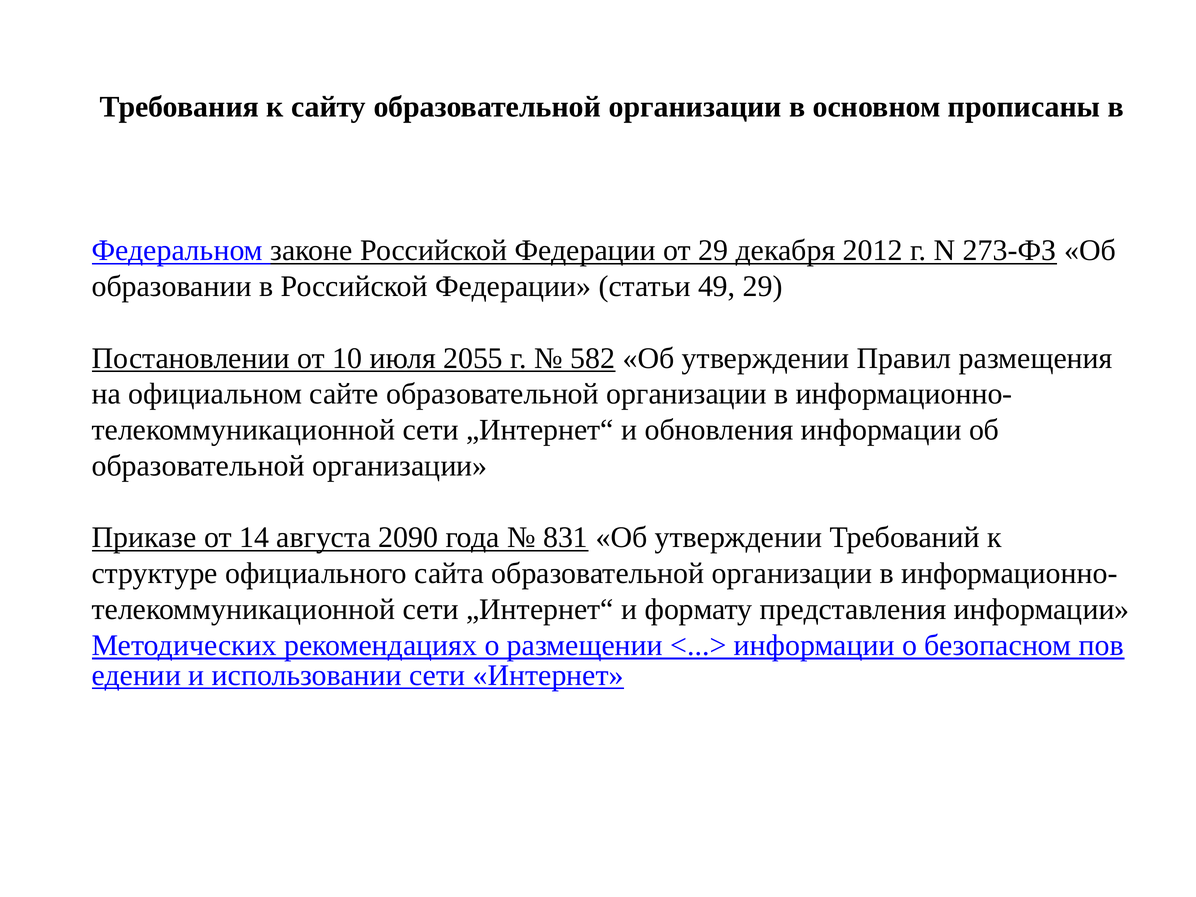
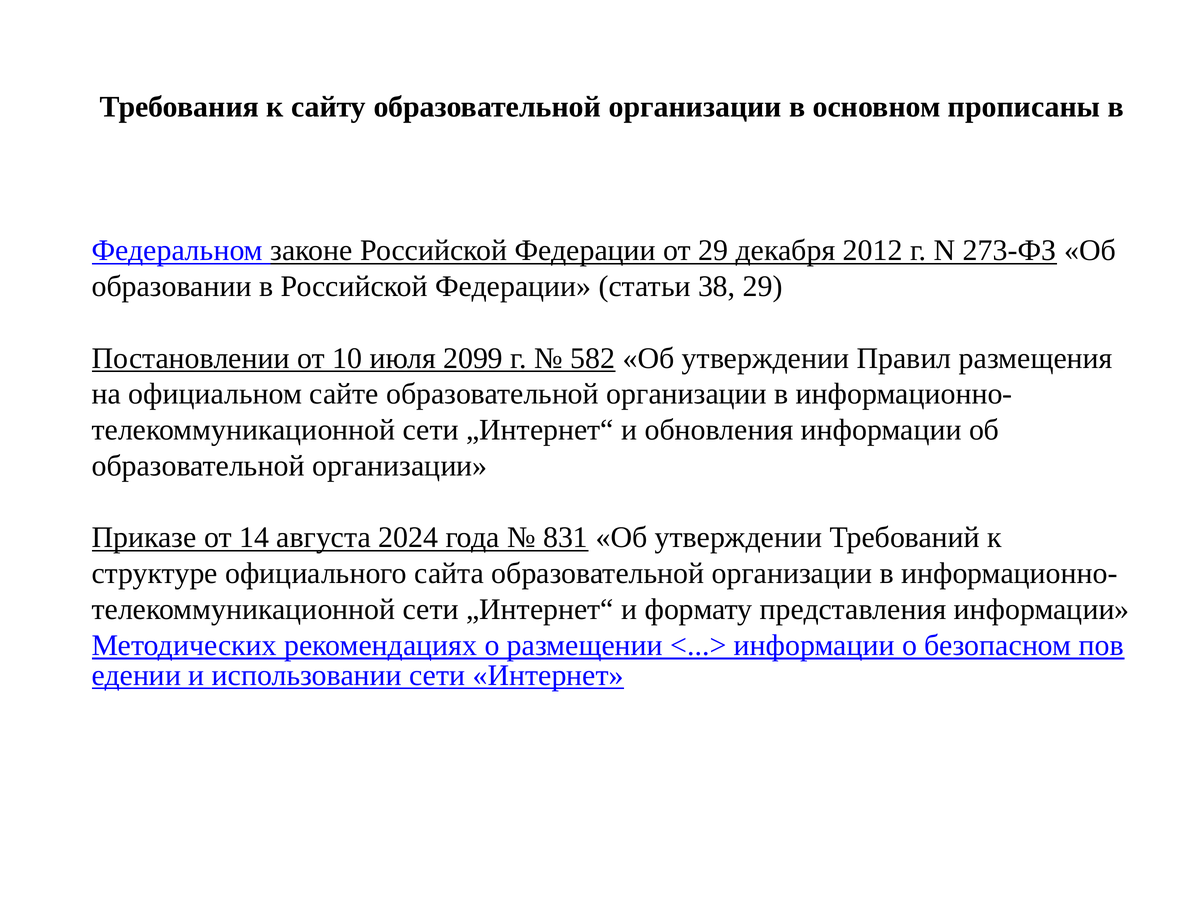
49: 49 -> 38 (717, 286)
2055: 2055 -> 2099 (473, 358)
2090: 2090 -> 2024 (408, 538)
